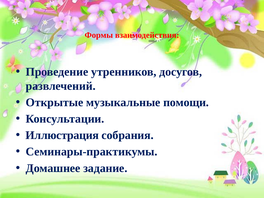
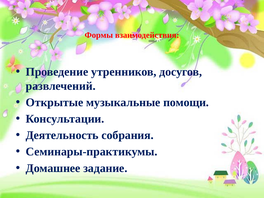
Иллюстрация: Иллюстрация -> Деятельность (62, 135)
